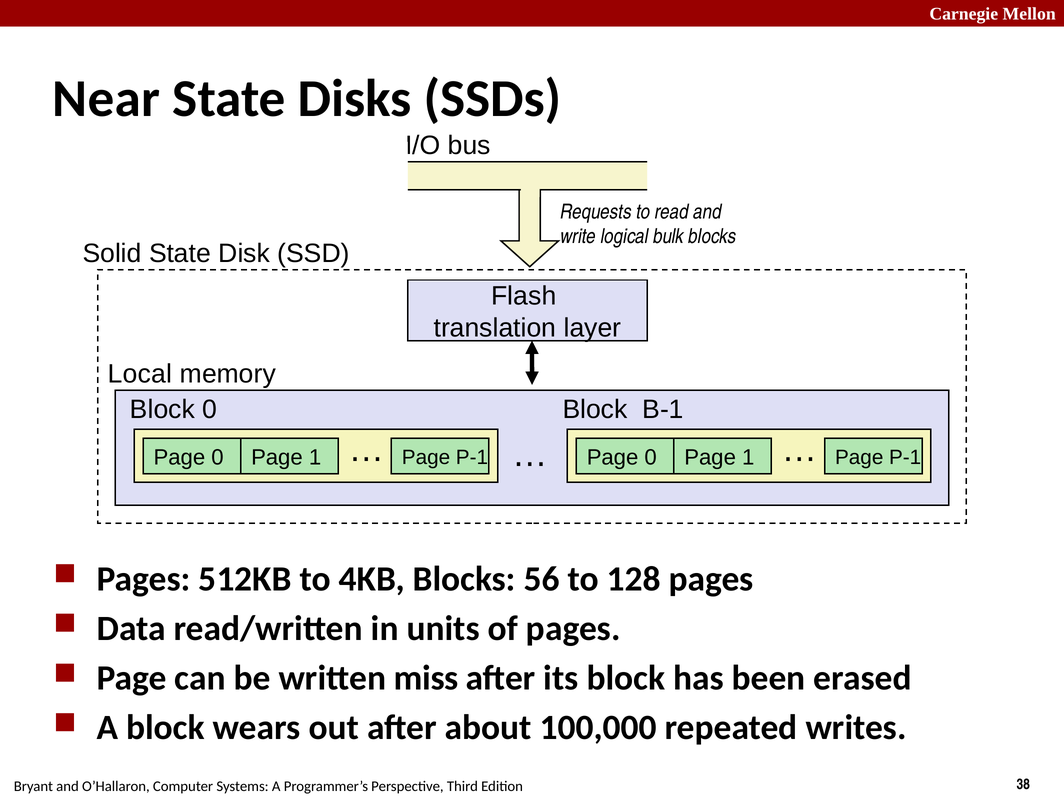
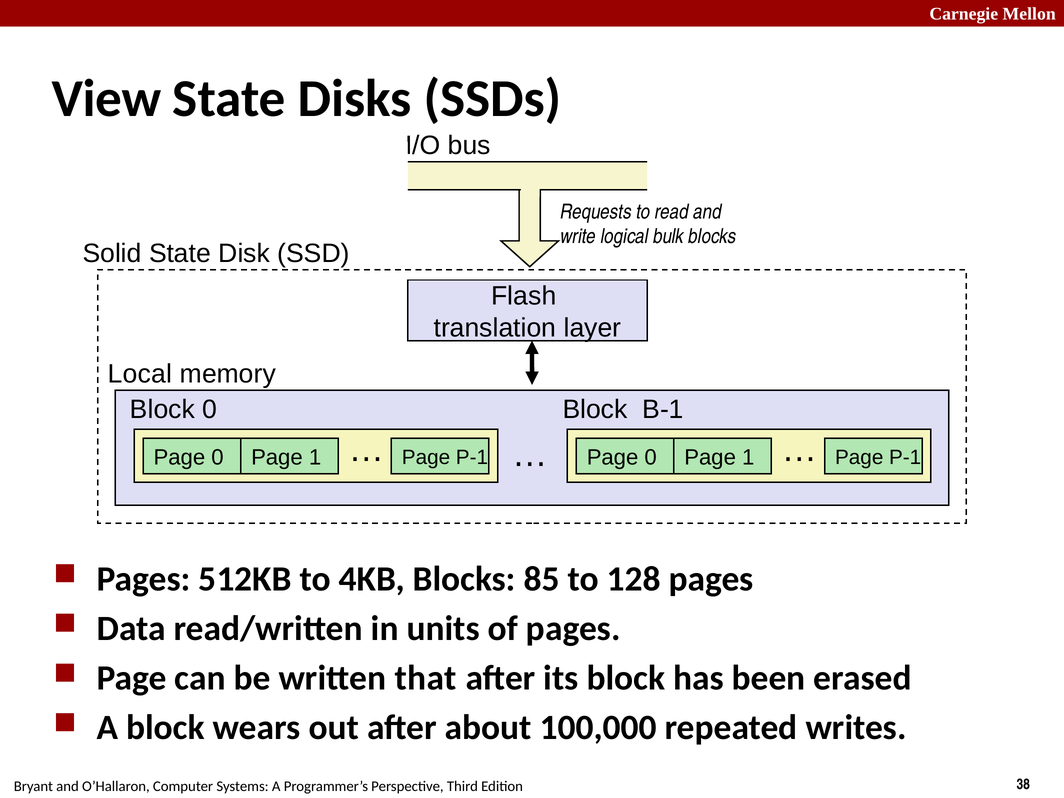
Near: Near -> View (107, 99)
56: 56 -> 85 (542, 579)
miss: miss -> that (426, 678)
